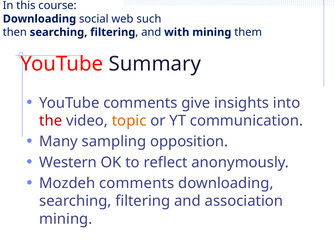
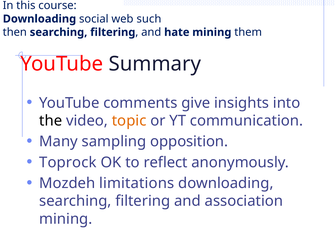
with: with -> hate (177, 32)
the colour: red -> black (51, 121)
Western: Western -> Toprock (68, 163)
Mozdeh comments: comments -> limitations (137, 183)
